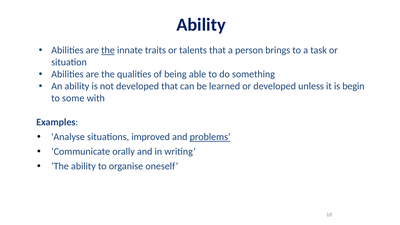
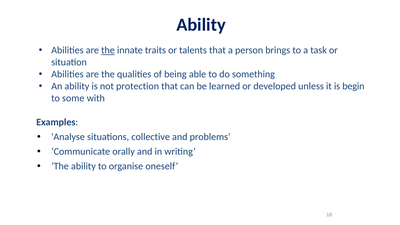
not developed: developed -> protection (138, 86)
improved: improved -> collective (151, 137)
problems underline: present -> none (210, 137)
